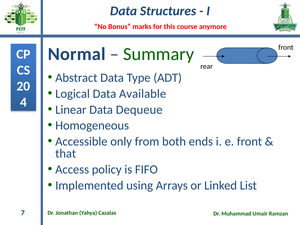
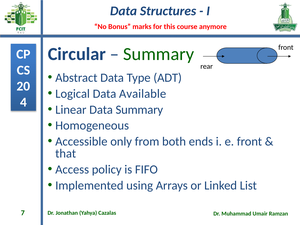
Normal: Normal -> Circular (77, 54)
Data Dequeue: Dequeue -> Summary (139, 110)
